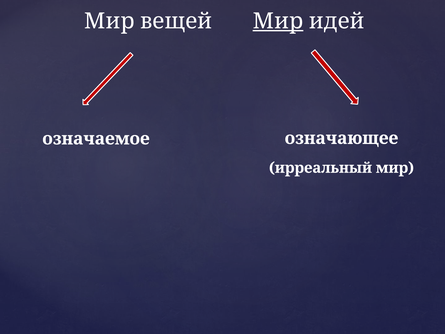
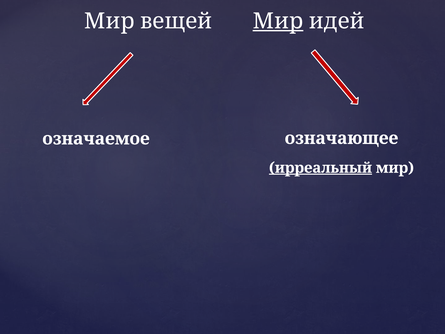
ирреальный underline: none -> present (320, 168)
